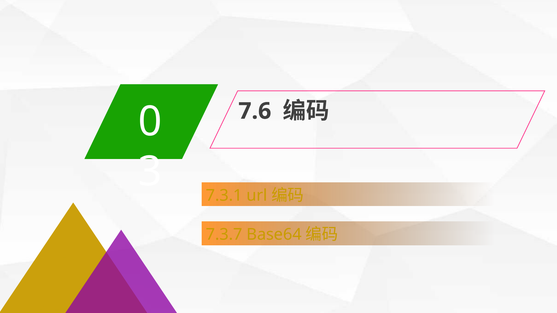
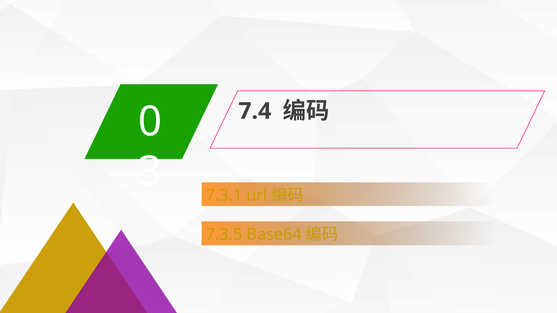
7.6: 7.6 -> 7.4 (255, 111)
7.3.7: 7.3.7 -> 7.3.5 (224, 235)
